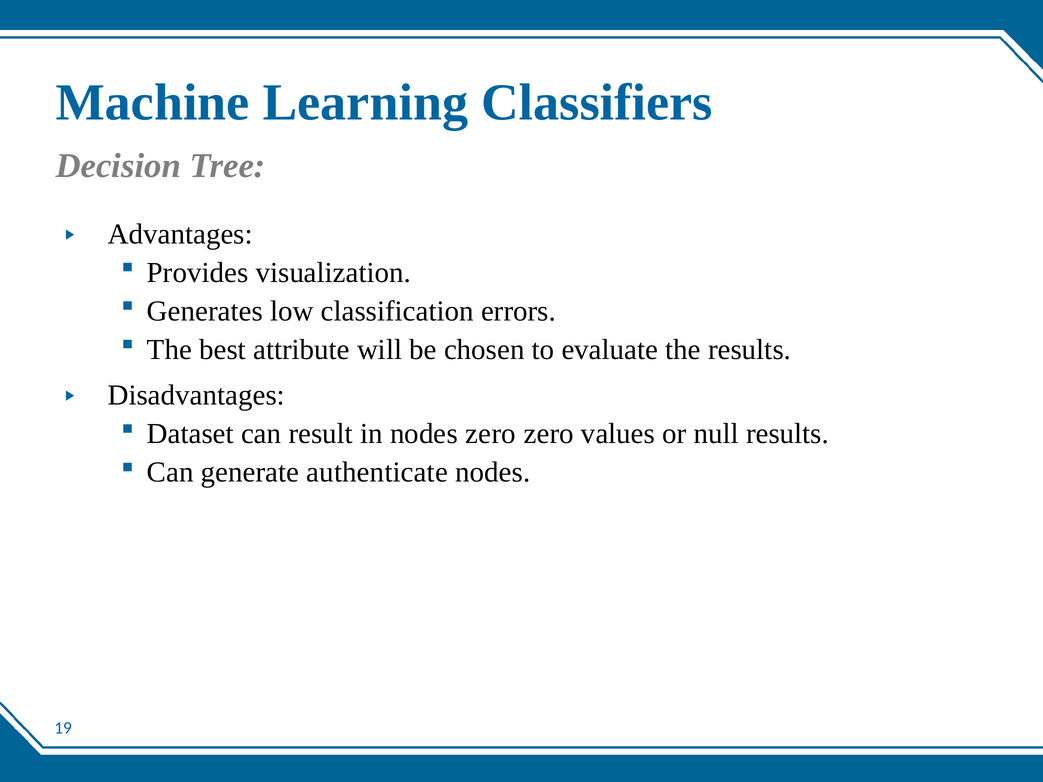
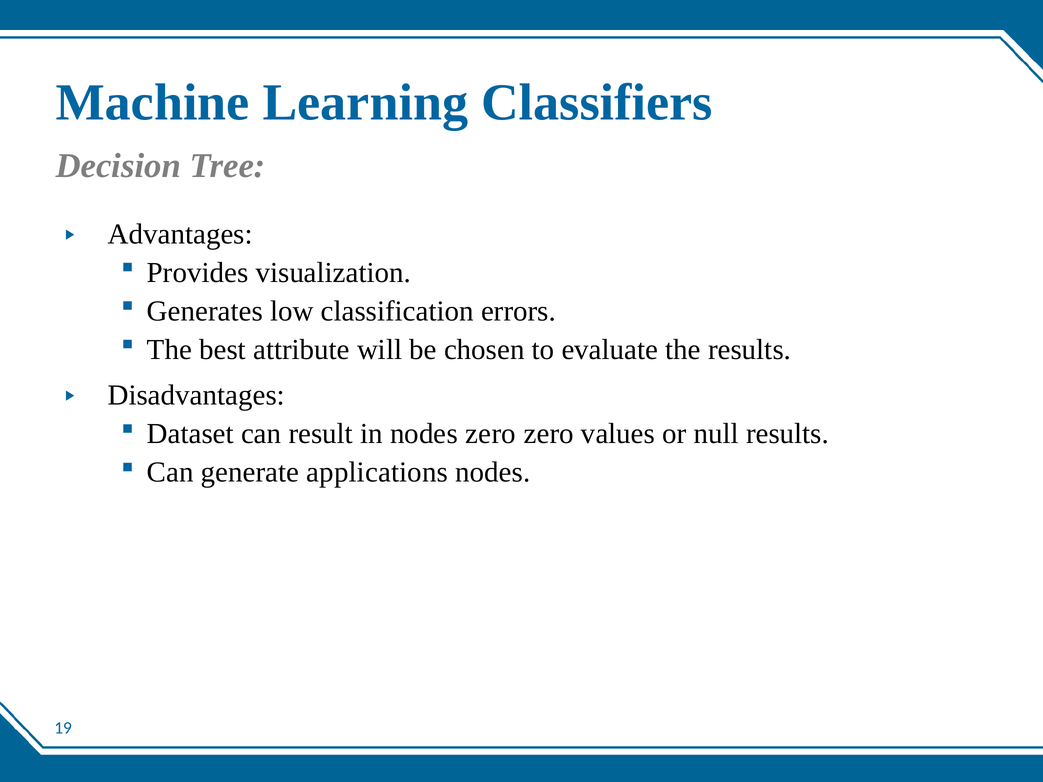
authenticate: authenticate -> applications (377, 473)
